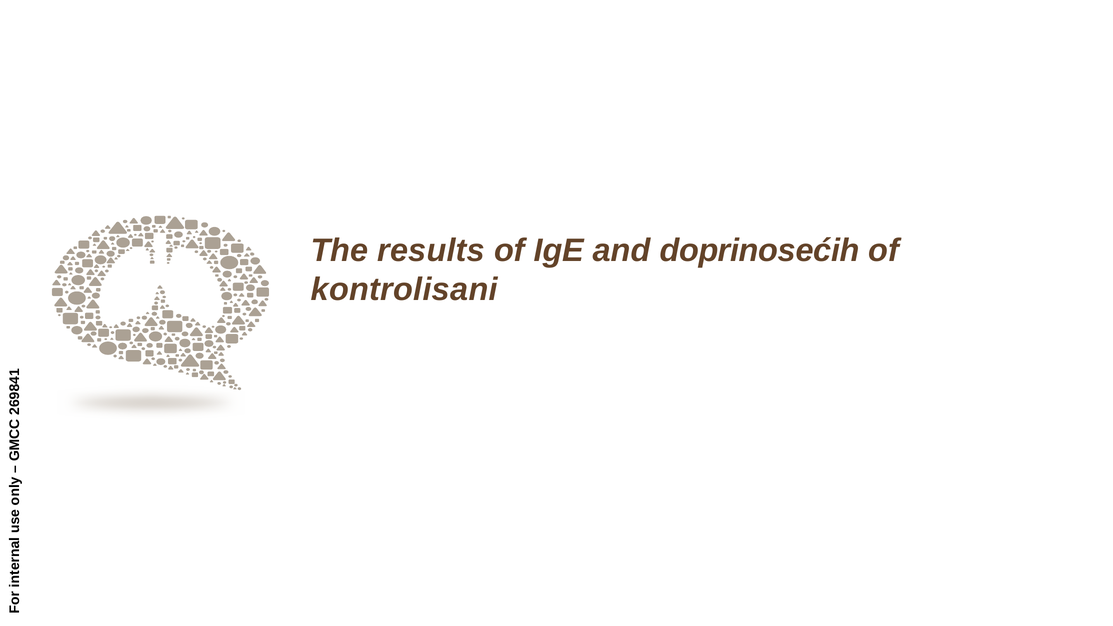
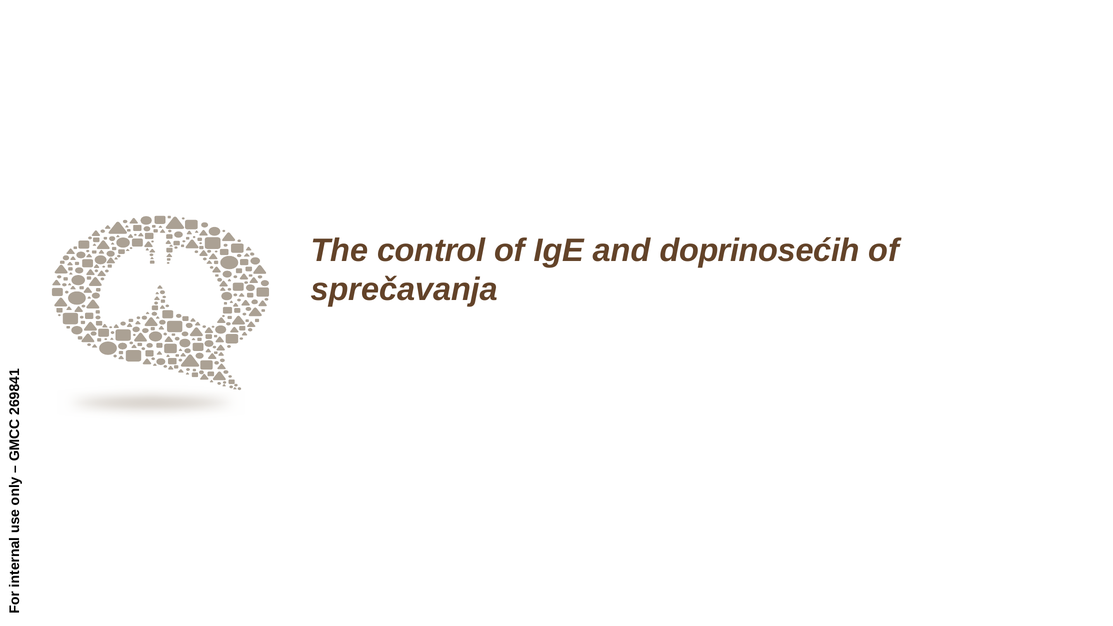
results: results -> control (431, 250)
kontrolisani: kontrolisani -> sprečavanja (404, 289)
